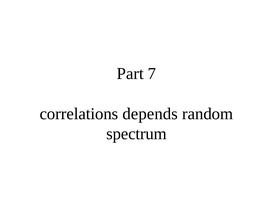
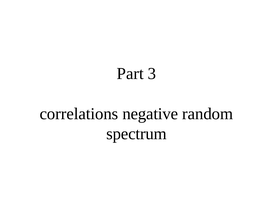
7: 7 -> 3 (152, 73)
depends: depends -> negative (150, 114)
